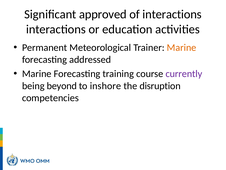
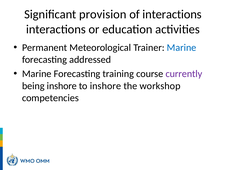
approved: approved -> provision (103, 14)
Marine colour: orange -> blue (182, 47)
being beyond: beyond -> inshore (62, 86)
disruption: disruption -> workshop (160, 86)
